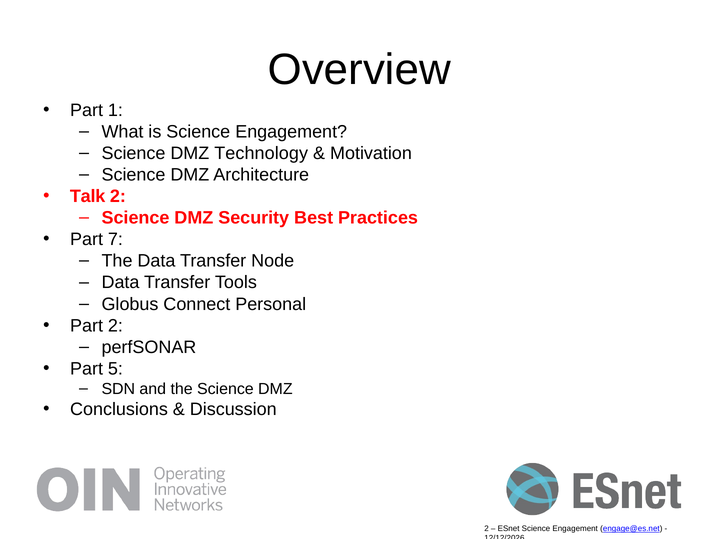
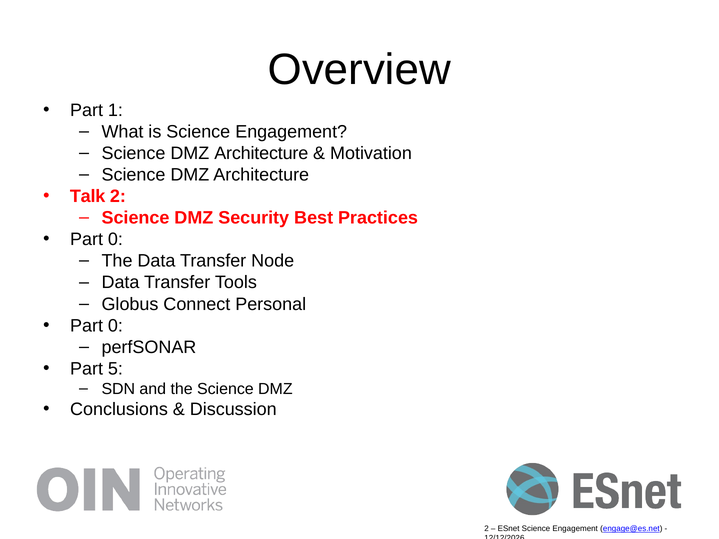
Technology: Technology -> Architecture (261, 153)
7: 7 -> 0 (115, 240)
2: 2 -> 0 (115, 326)
